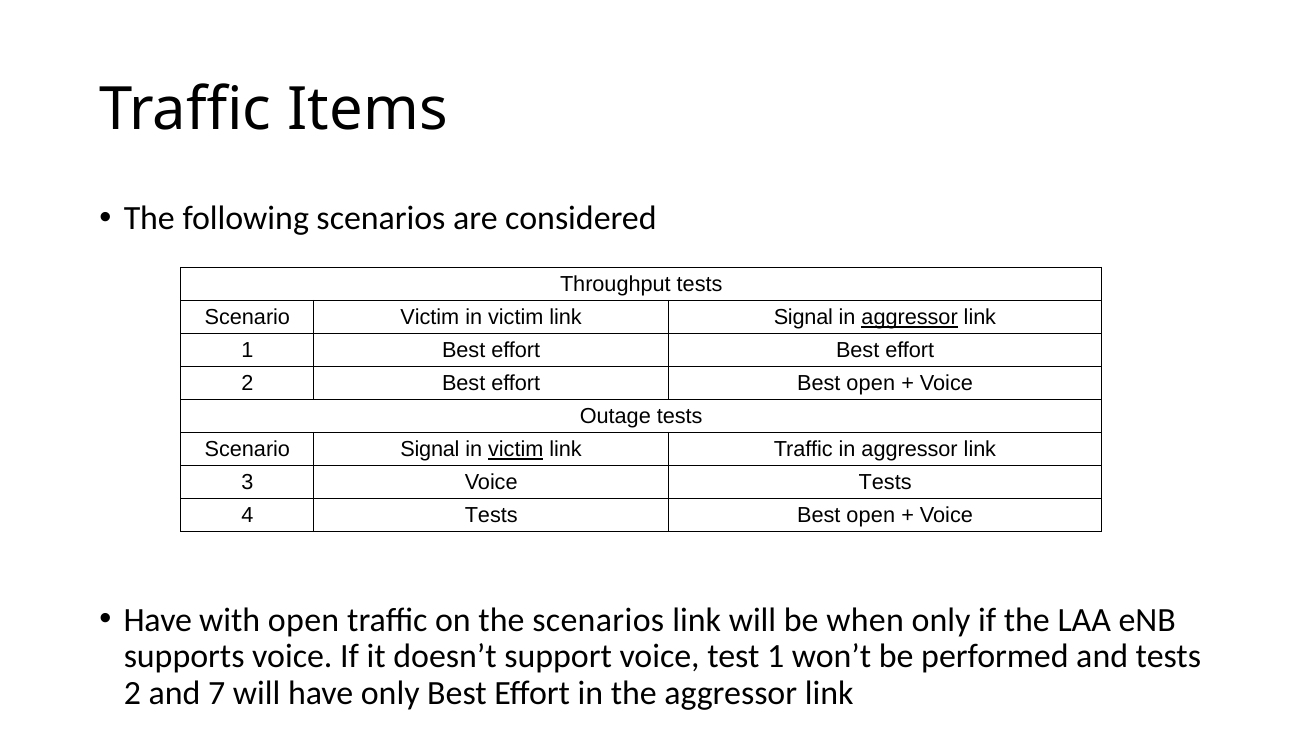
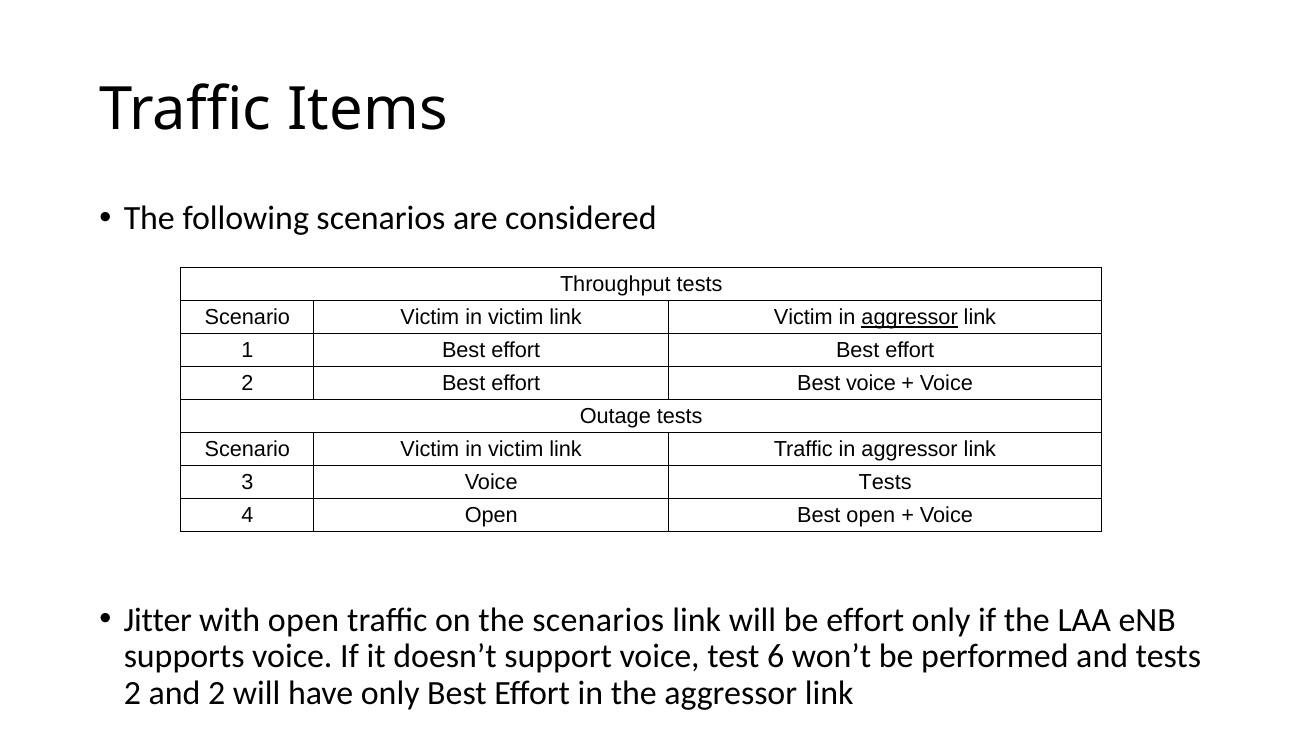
link Signal: Signal -> Victim (803, 318)
effort Best open: open -> voice (871, 384)
Signal: Signal -> Victim (430, 450)
victim underline: present -> none (516, 450)
4 Tests: Tests -> Open (491, 516)
Have: Have -> Jitter (158, 620)
be when: when -> effort (865, 620)
test 1: 1 -> 6 (776, 656)
and 7: 7 -> 2 (217, 693)
